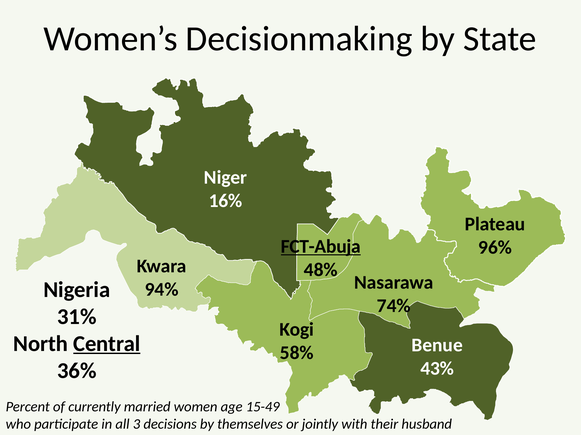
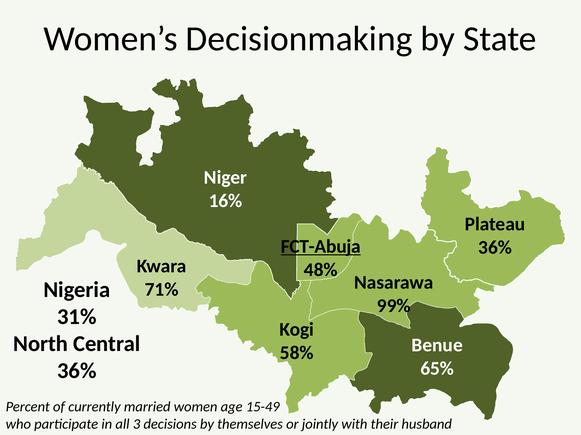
96%: 96% -> 36% (495, 248)
94%: 94% -> 71% (162, 290)
74%: 74% -> 99% (394, 306)
Central underline: present -> none (107, 344)
43%: 43% -> 65% (437, 369)
